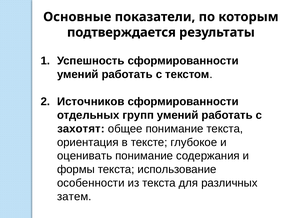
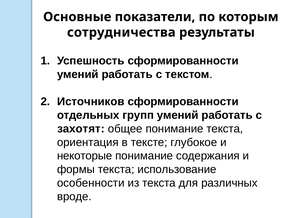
подтверждается: подтверждается -> сотрудничества (121, 32)
оценивать: оценивать -> некоторые (85, 156)
затем: затем -> вроде (74, 197)
